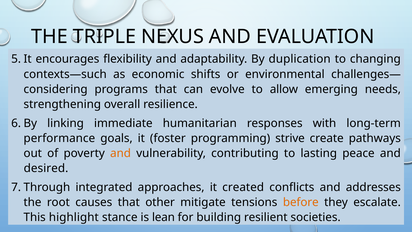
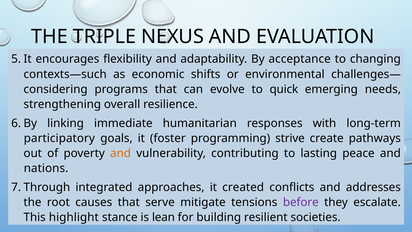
duplication: duplication -> acceptance (300, 59)
allow: allow -> quick (284, 89)
performance: performance -> participatory (59, 138)
desired: desired -> nations (46, 168)
other: other -> serve (160, 202)
before colour: orange -> purple (301, 202)
